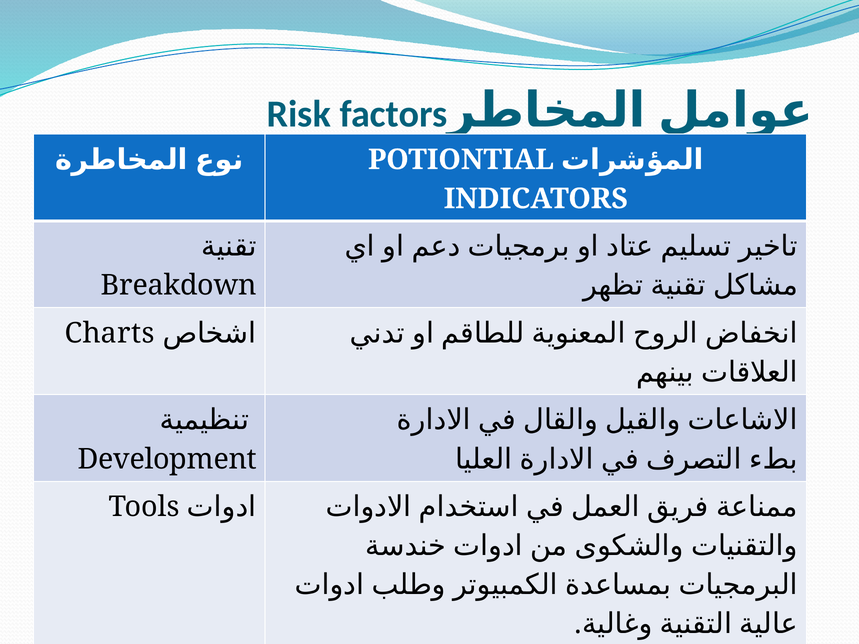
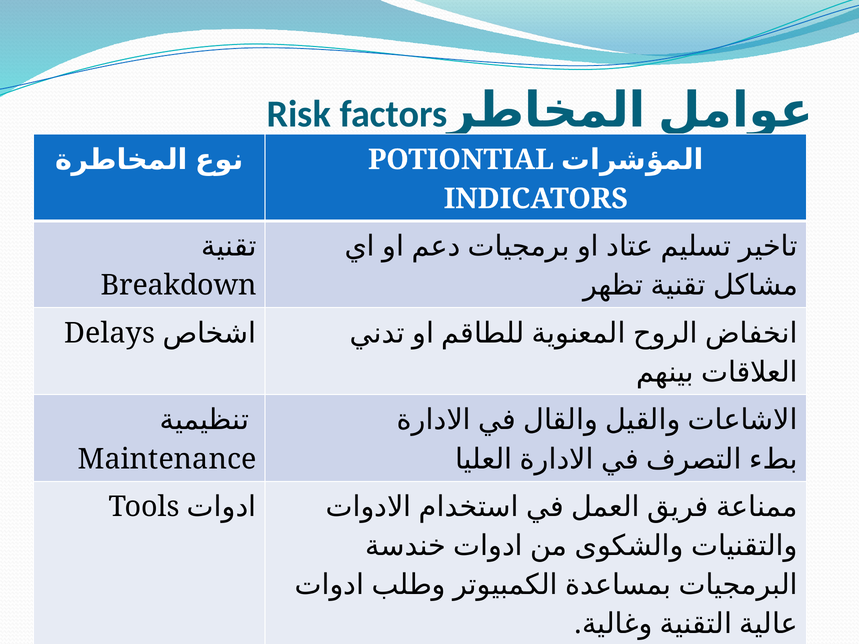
Charts: Charts -> Delays (110, 333)
Development: Development -> Maintenance (167, 459)
